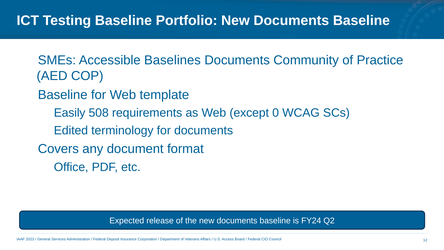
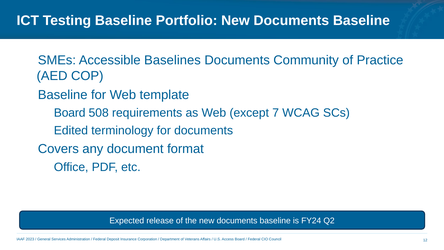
Easily: Easily -> Board (70, 113)
0: 0 -> 7 (276, 113)
